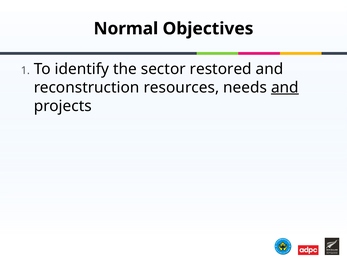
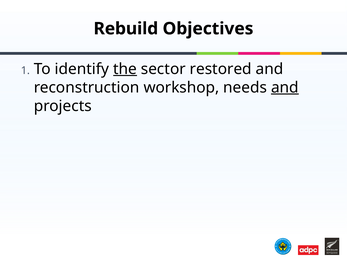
Normal: Normal -> Rebuild (126, 29)
the underline: none -> present (125, 69)
resources: resources -> workshop (181, 88)
